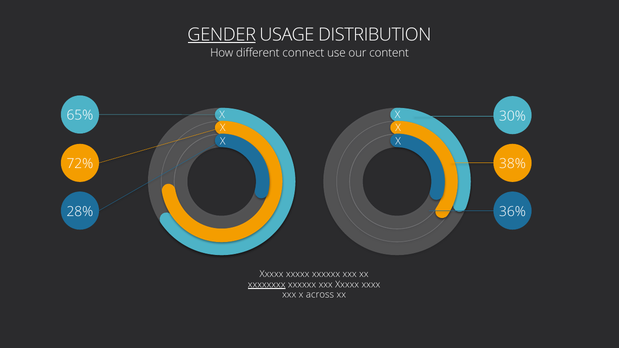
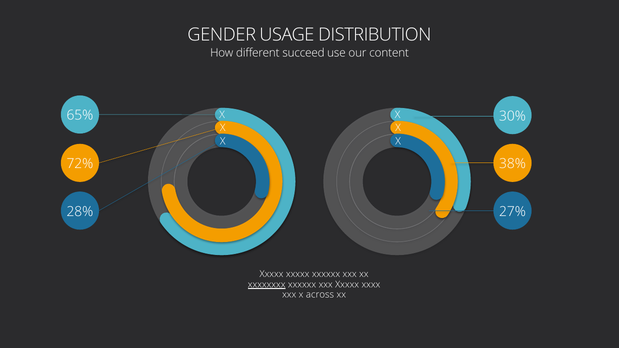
GENDER underline: present -> none (222, 35)
connect: connect -> succeed (303, 53)
36%: 36% -> 27% (512, 212)
